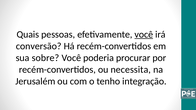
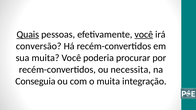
Quais underline: none -> present (28, 34)
sua sobre: sobre -> muita (46, 58)
Jerusalém: Jerusalém -> Conseguia (35, 82)
o tenho: tenho -> muita (108, 82)
